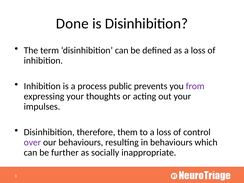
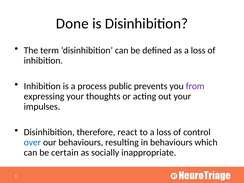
them: them -> react (127, 132)
over colour: purple -> blue (32, 142)
further: further -> certain (65, 153)
